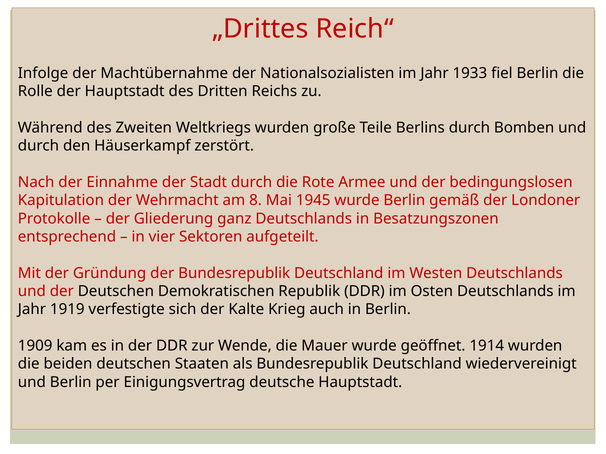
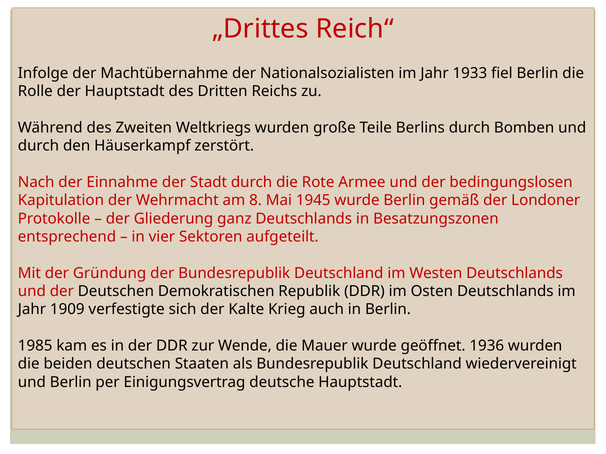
1919: 1919 -> 1909 (67, 310)
1909: 1909 -> 1985 (35, 346)
1914: 1914 -> 1936 (487, 346)
